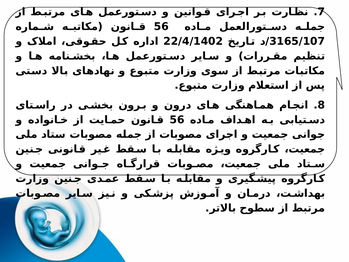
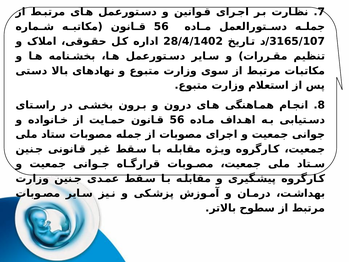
22/4/1402: 22/4/1402 -> 28/4/1402 (193, 41)
